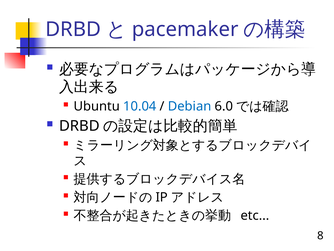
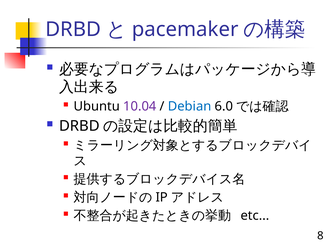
10.04 colour: blue -> purple (140, 106)
